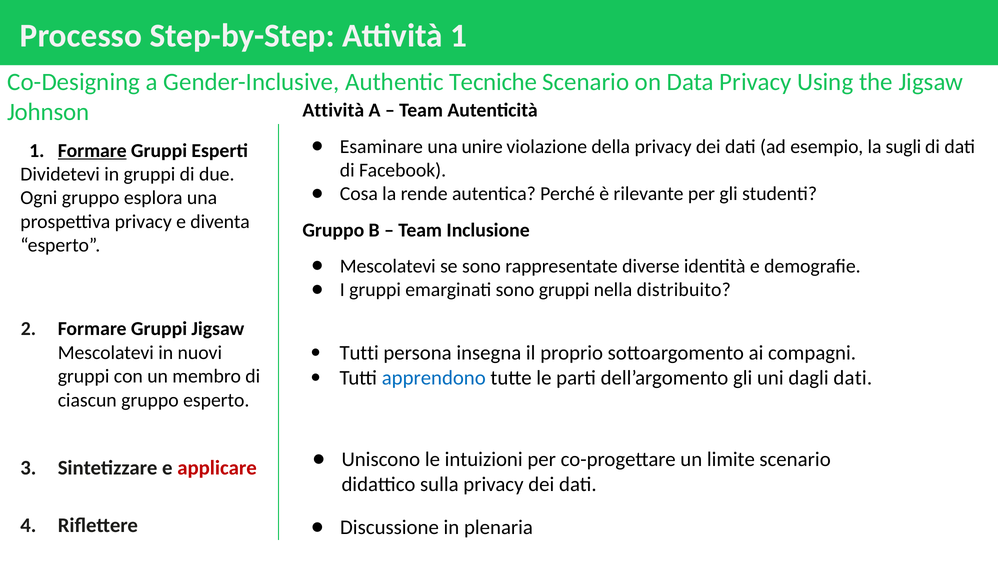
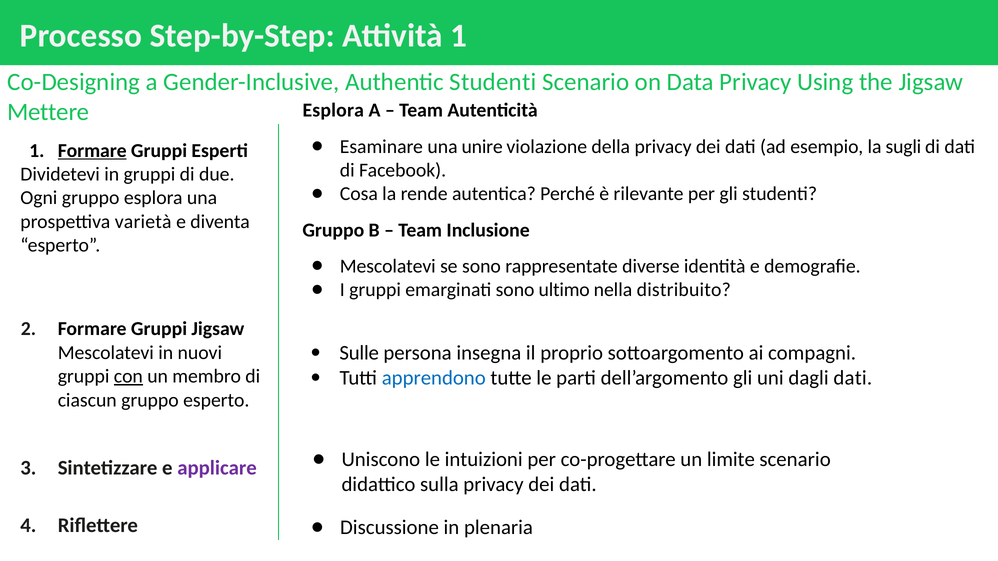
Authentic Tecniche: Tecniche -> Studenti (493, 82)
Johnson: Johnson -> Mettere (48, 112)
Attività: Attività -> Esplora (333, 111)
prospettiva privacy: privacy -> varietà (143, 222)
sono gruppi: gruppi -> ultimo (564, 290)
Tutti: Tutti -> Sulle (359, 353)
con underline: none -> present (128, 377)
applicare colour: red -> purple (217, 468)
